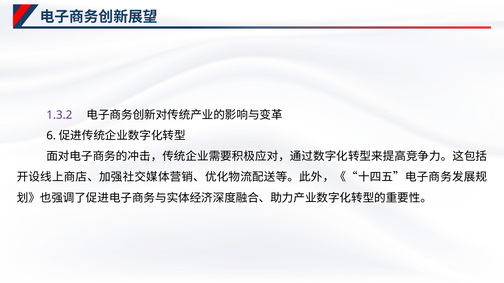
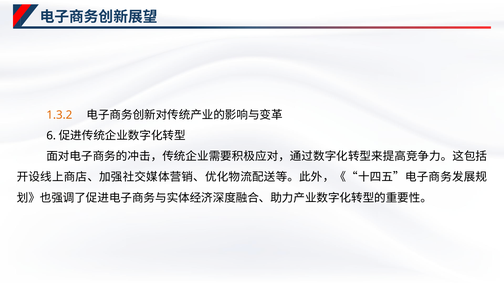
1.3.2 colour: purple -> orange (59, 115)
